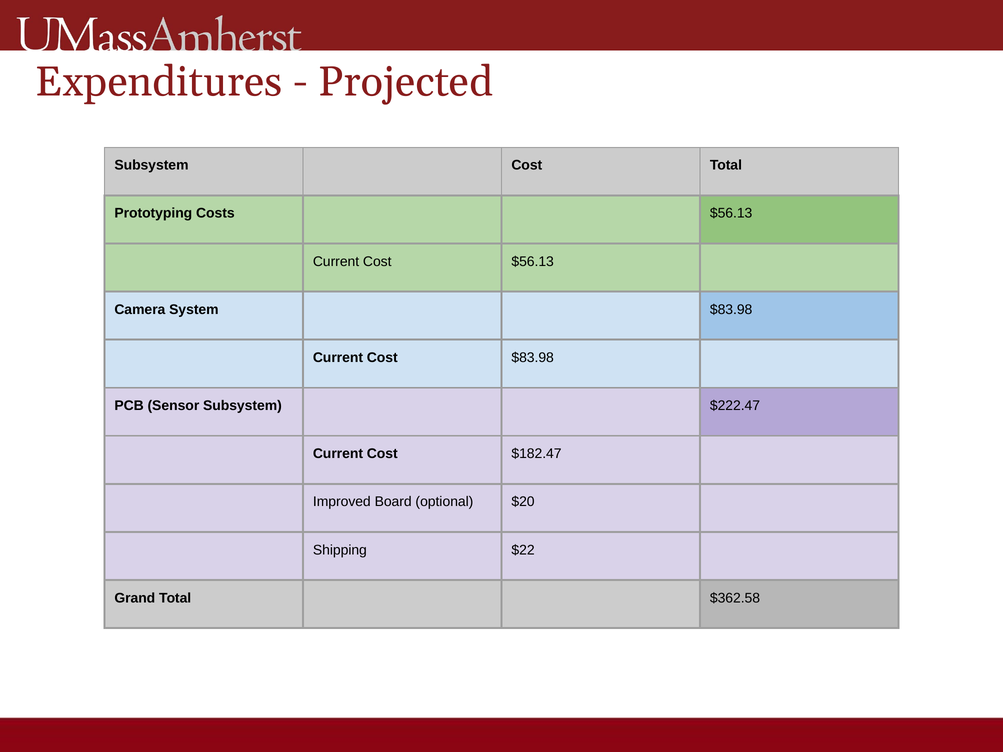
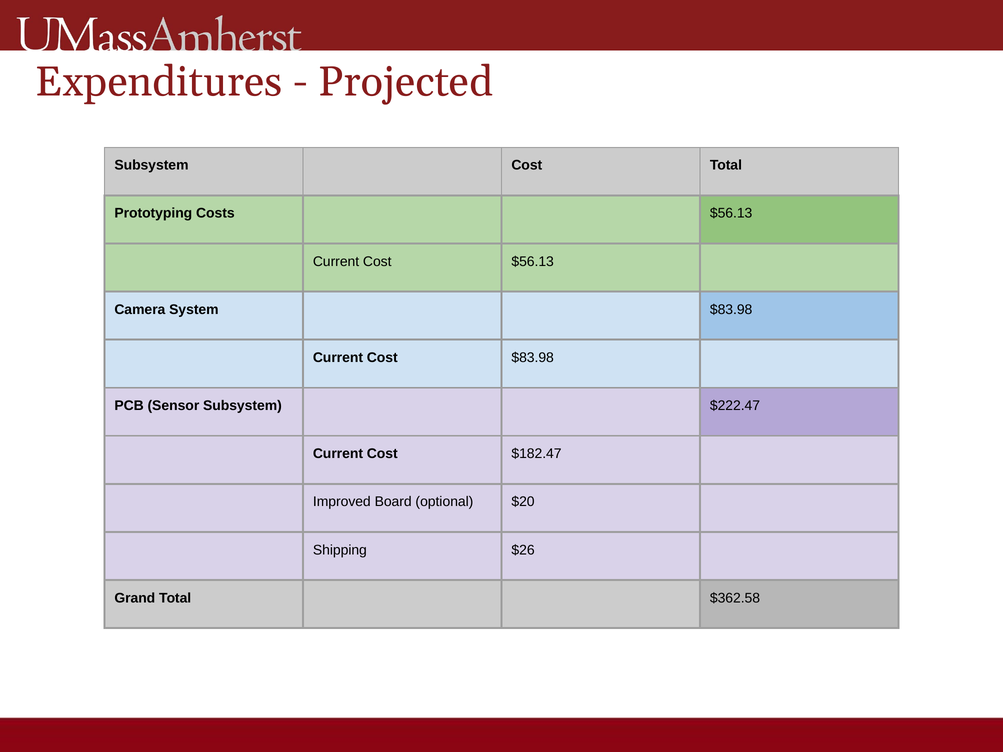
$22: $22 -> $26 (523, 550)
